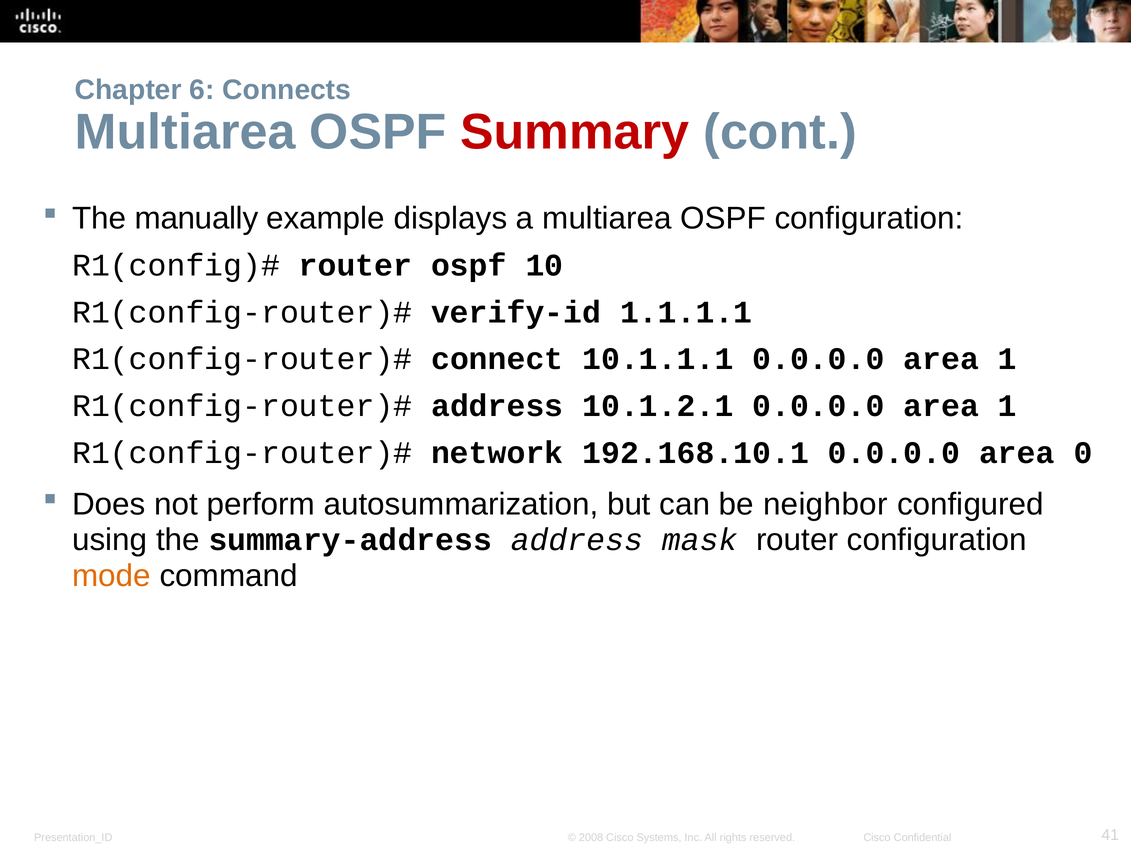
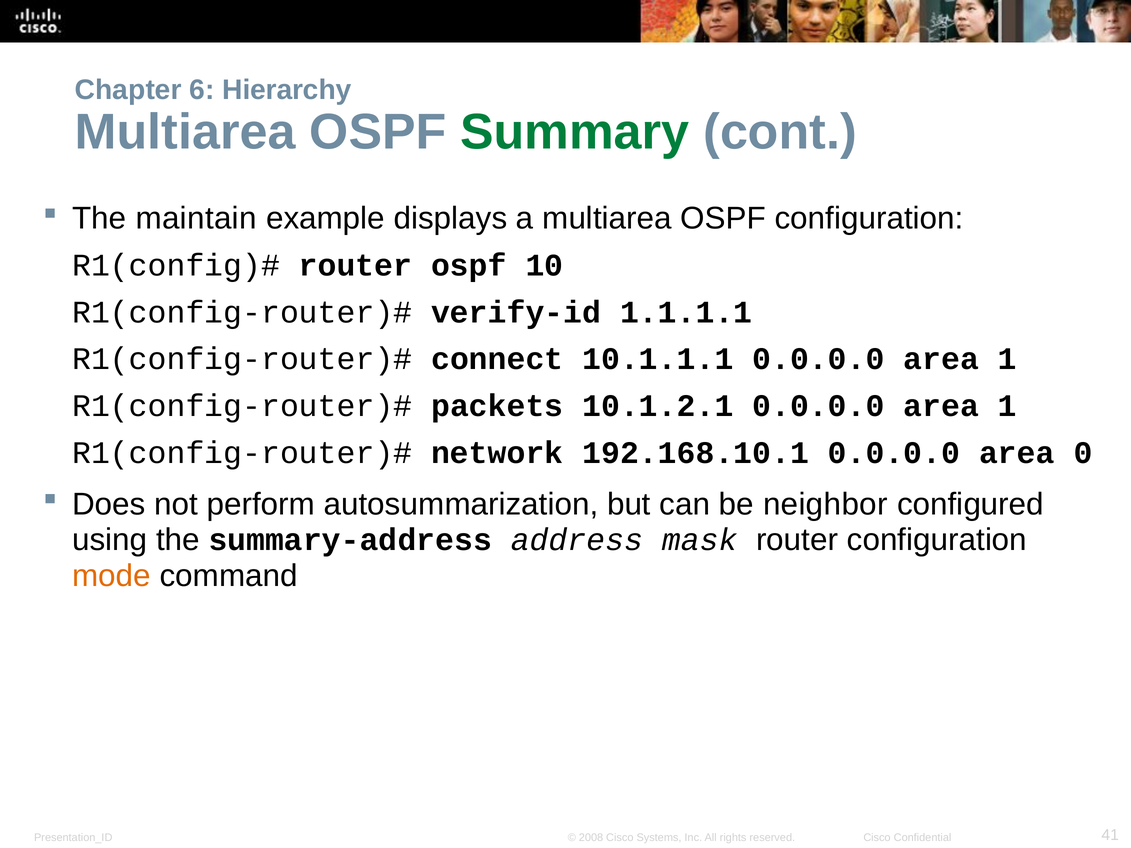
Connects: Connects -> Hierarchy (287, 90)
Summary colour: red -> green (575, 132)
manually: manually -> maintain (196, 219)
address: address -> packets (497, 406)
